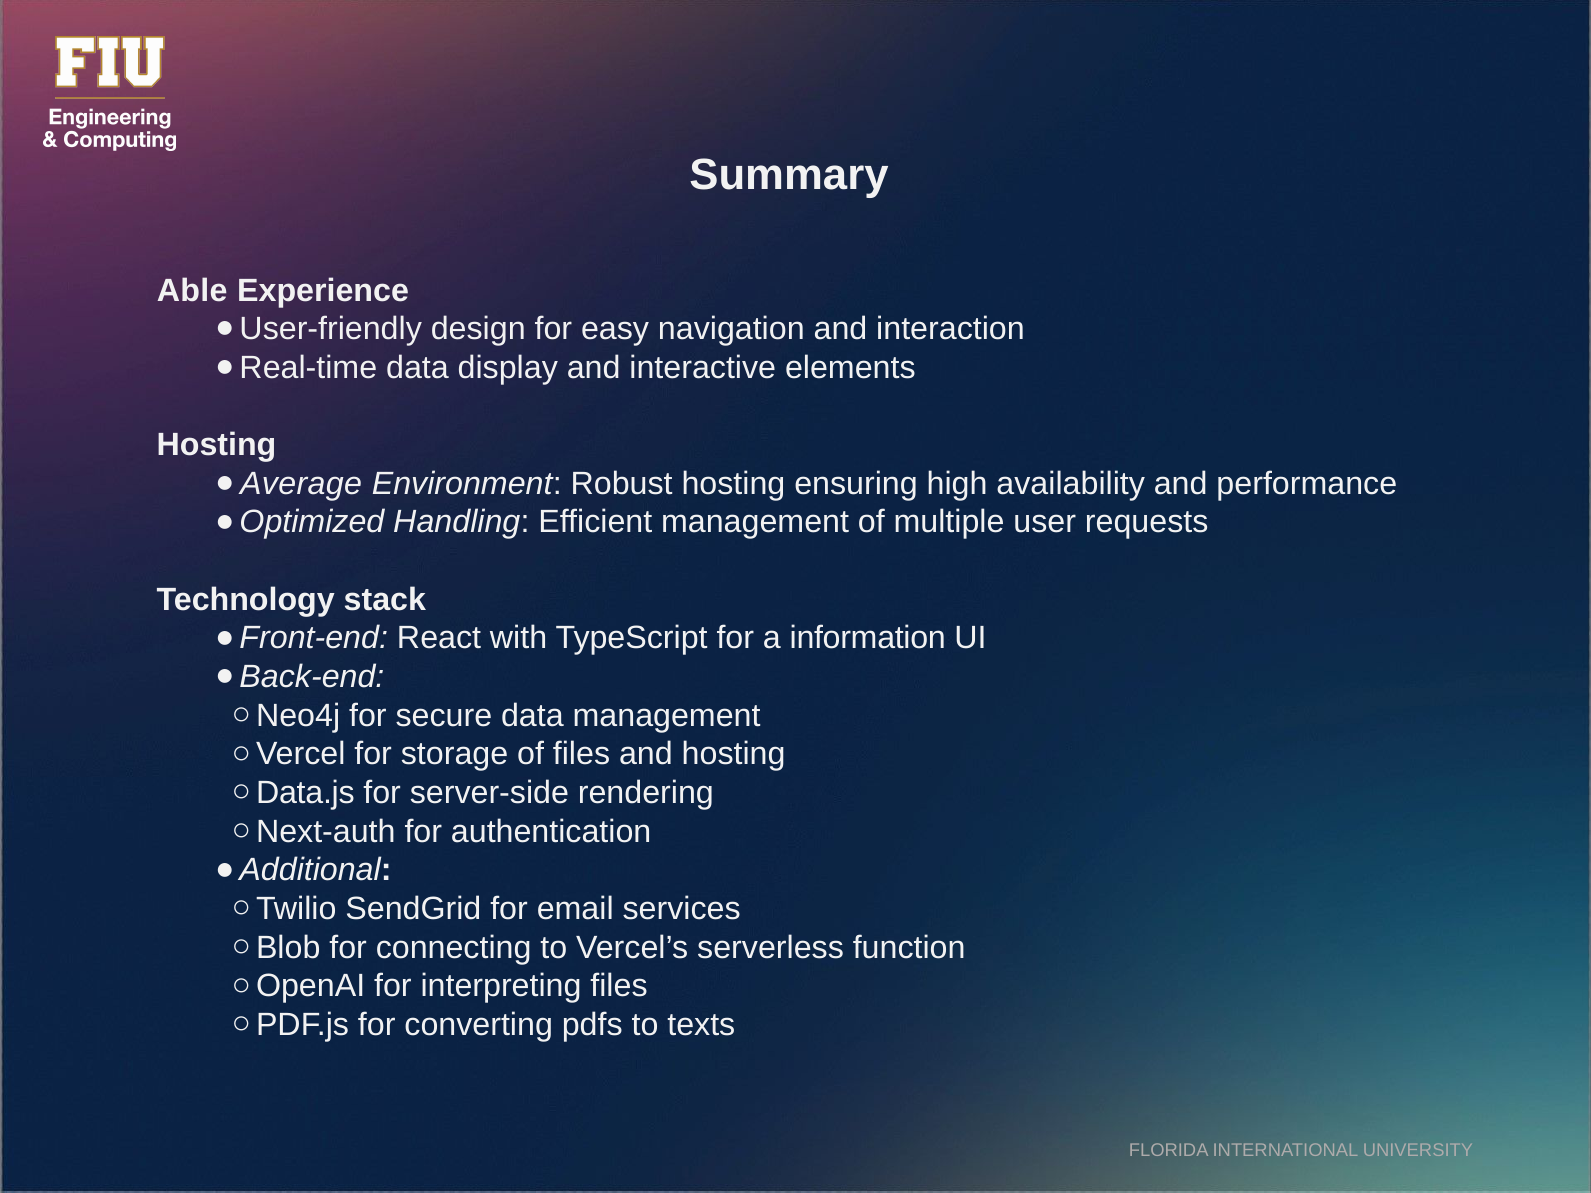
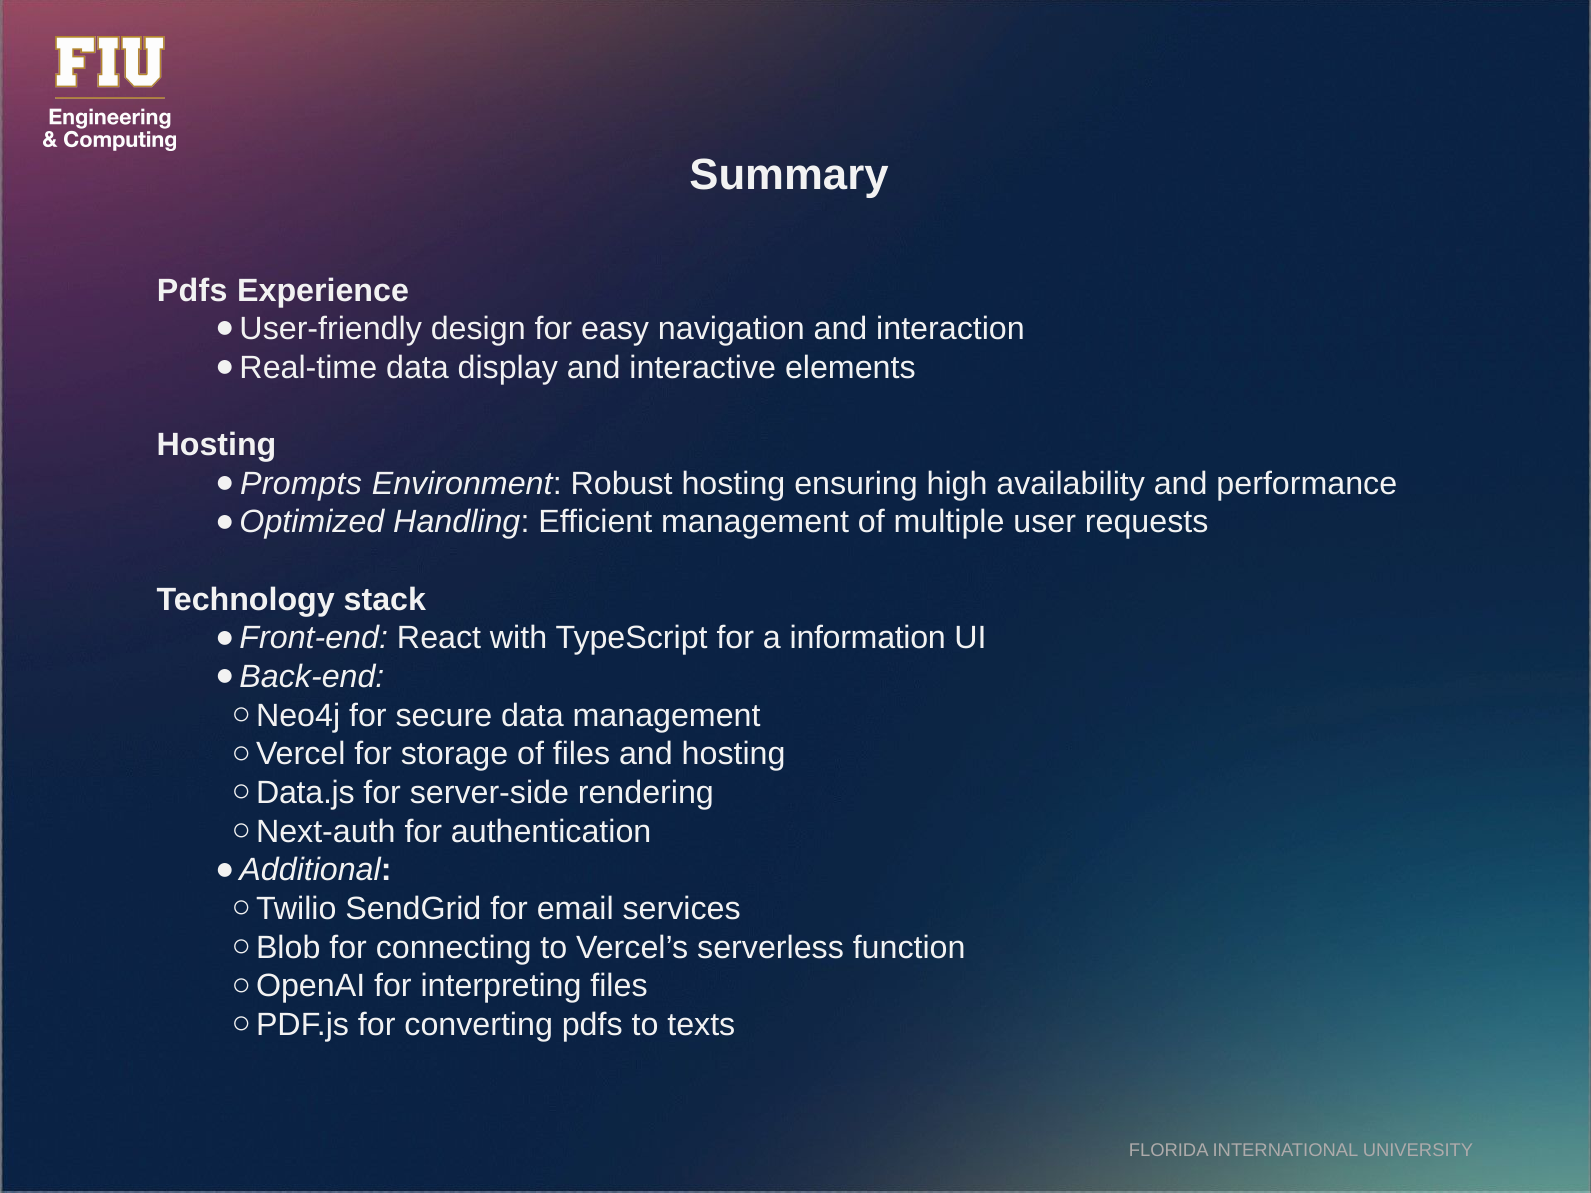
Able: Able -> Pdfs (192, 290)
Average: Average -> Prompts (301, 484)
